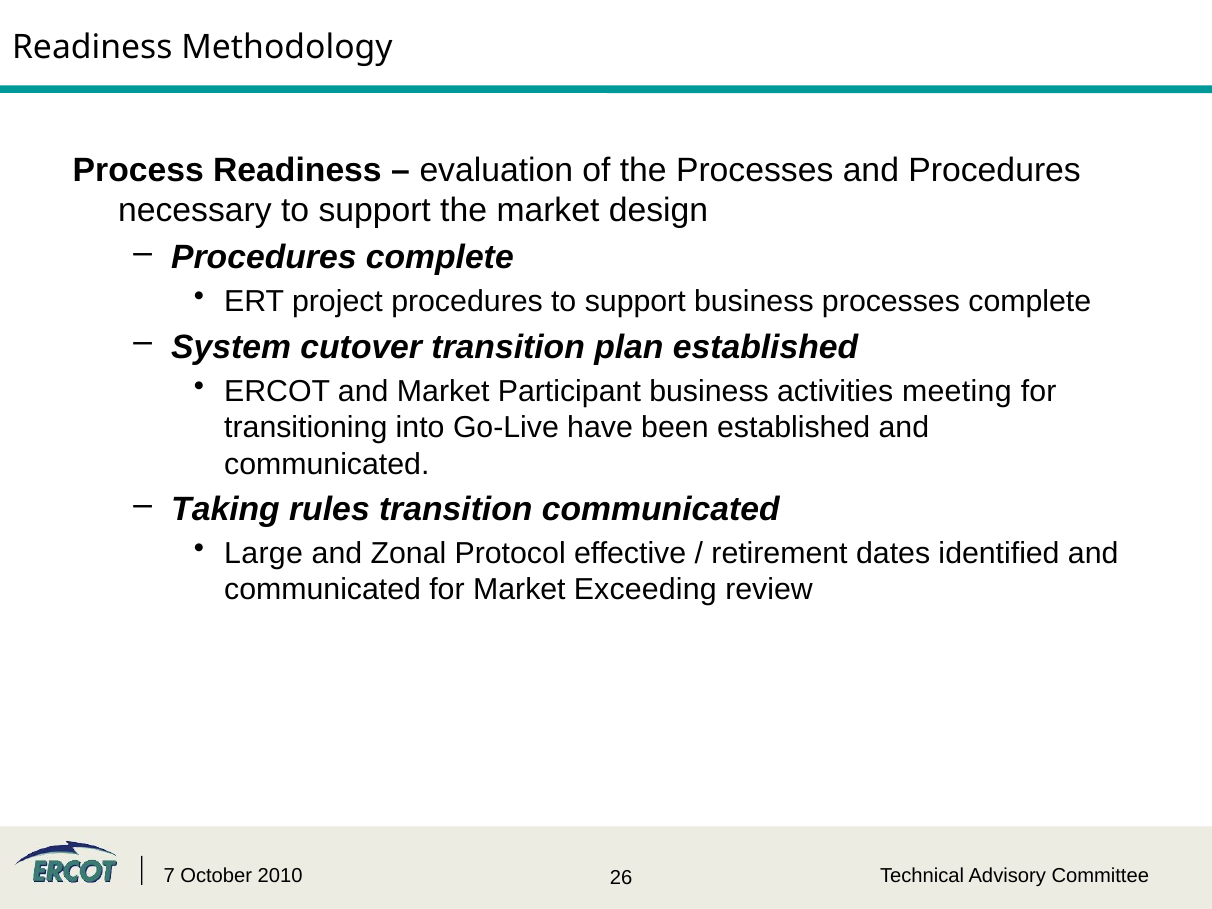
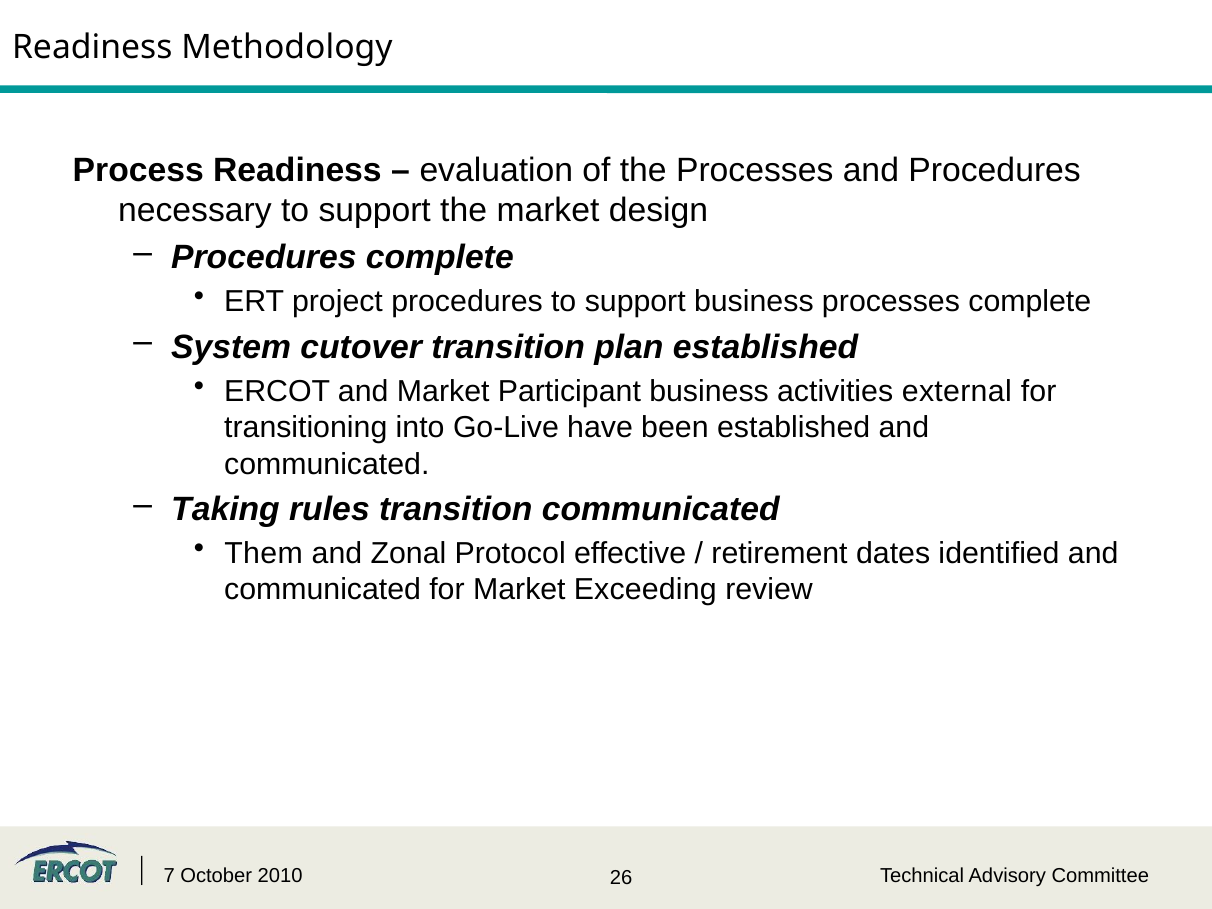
meeting: meeting -> external (957, 391)
Large: Large -> Them (264, 554)
